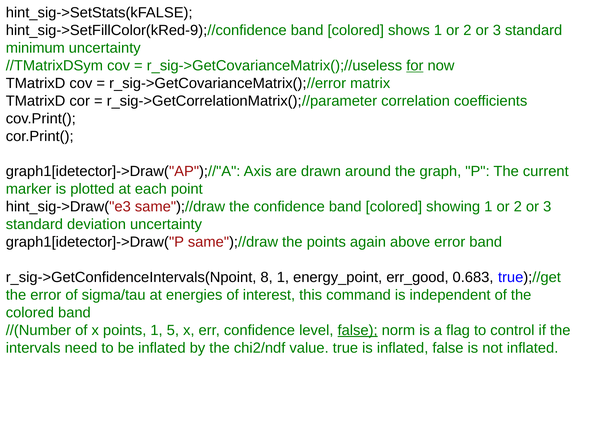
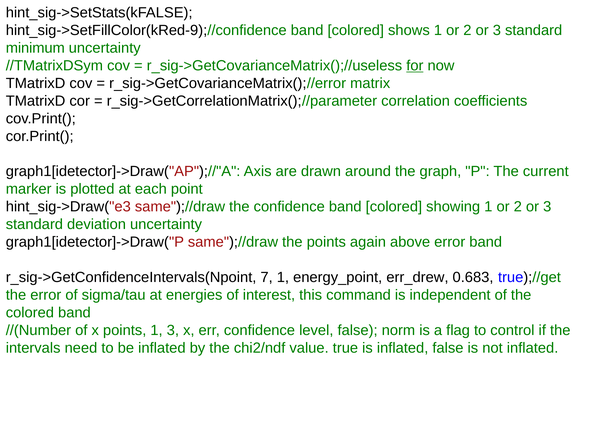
8: 8 -> 7 (267, 278)
err_good: err_good -> err_drew (417, 278)
1 5: 5 -> 3 (173, 331)
false underline: present -> none (358, 331)
